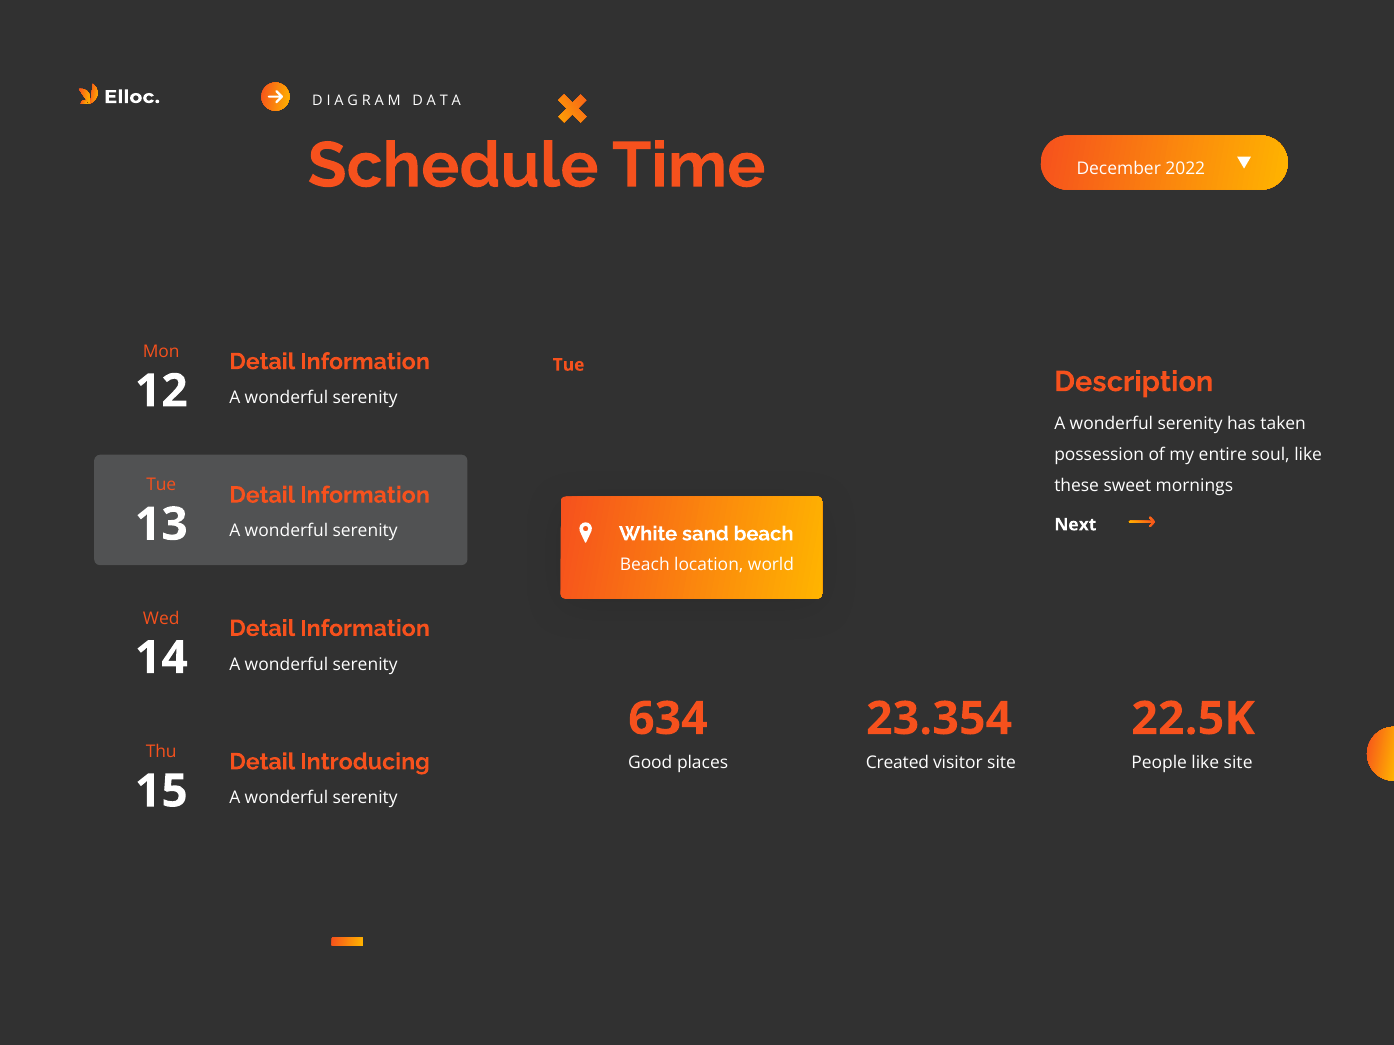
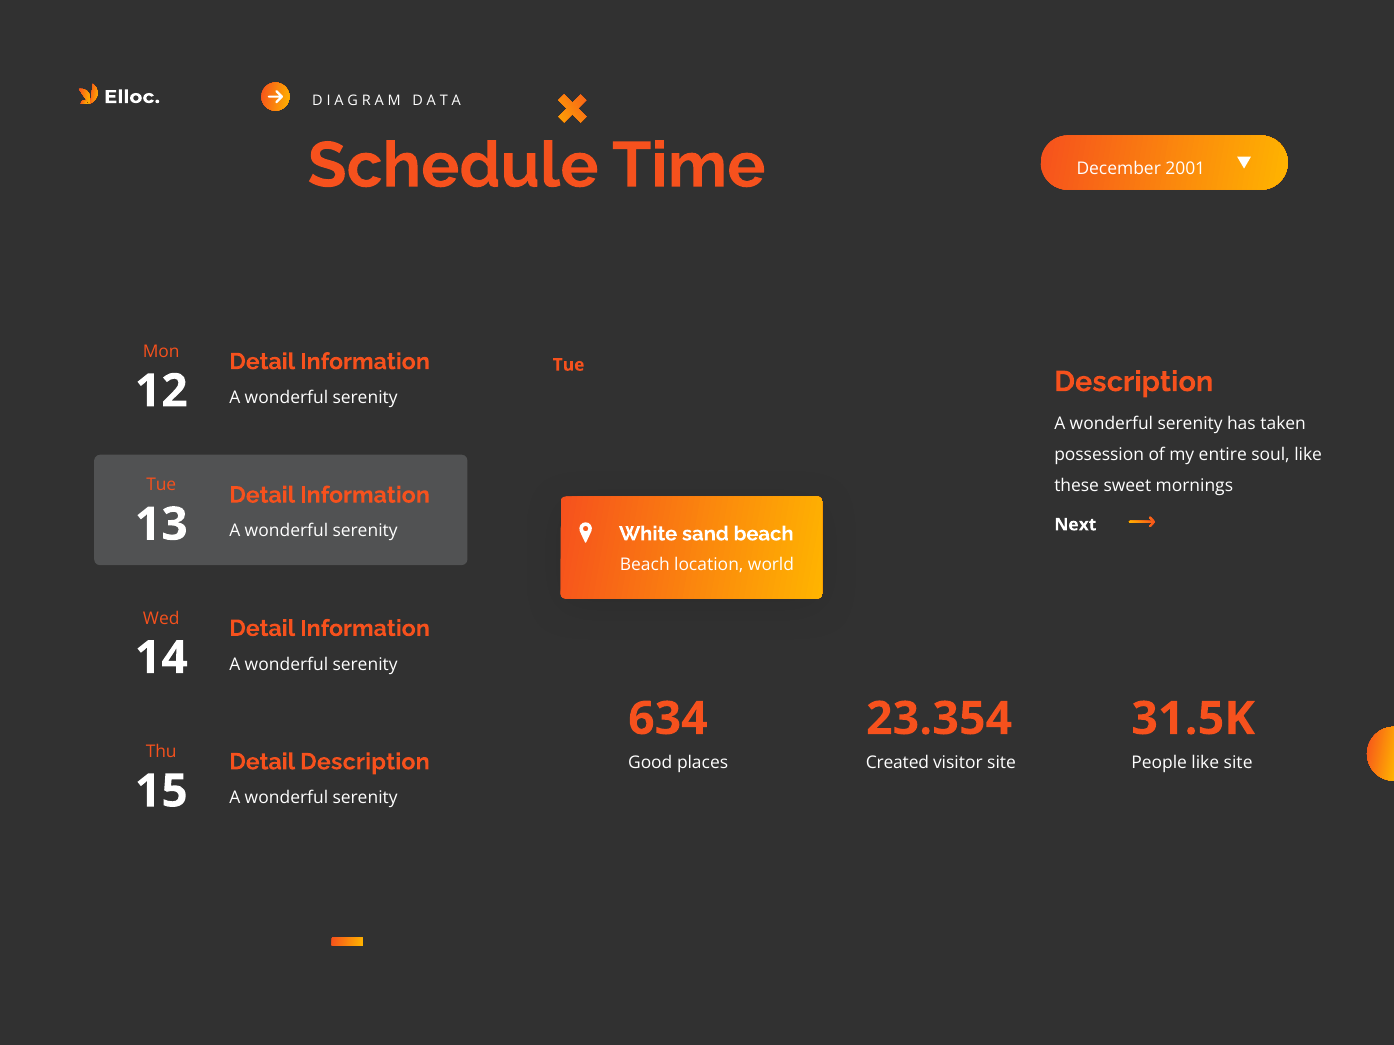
2022: 2022 -> 2001 (1185, 169)
22.5K: 22.5K -> 31.5K (1193, 719)
Detail Introducing: Introducing -> Description (365, 762)
